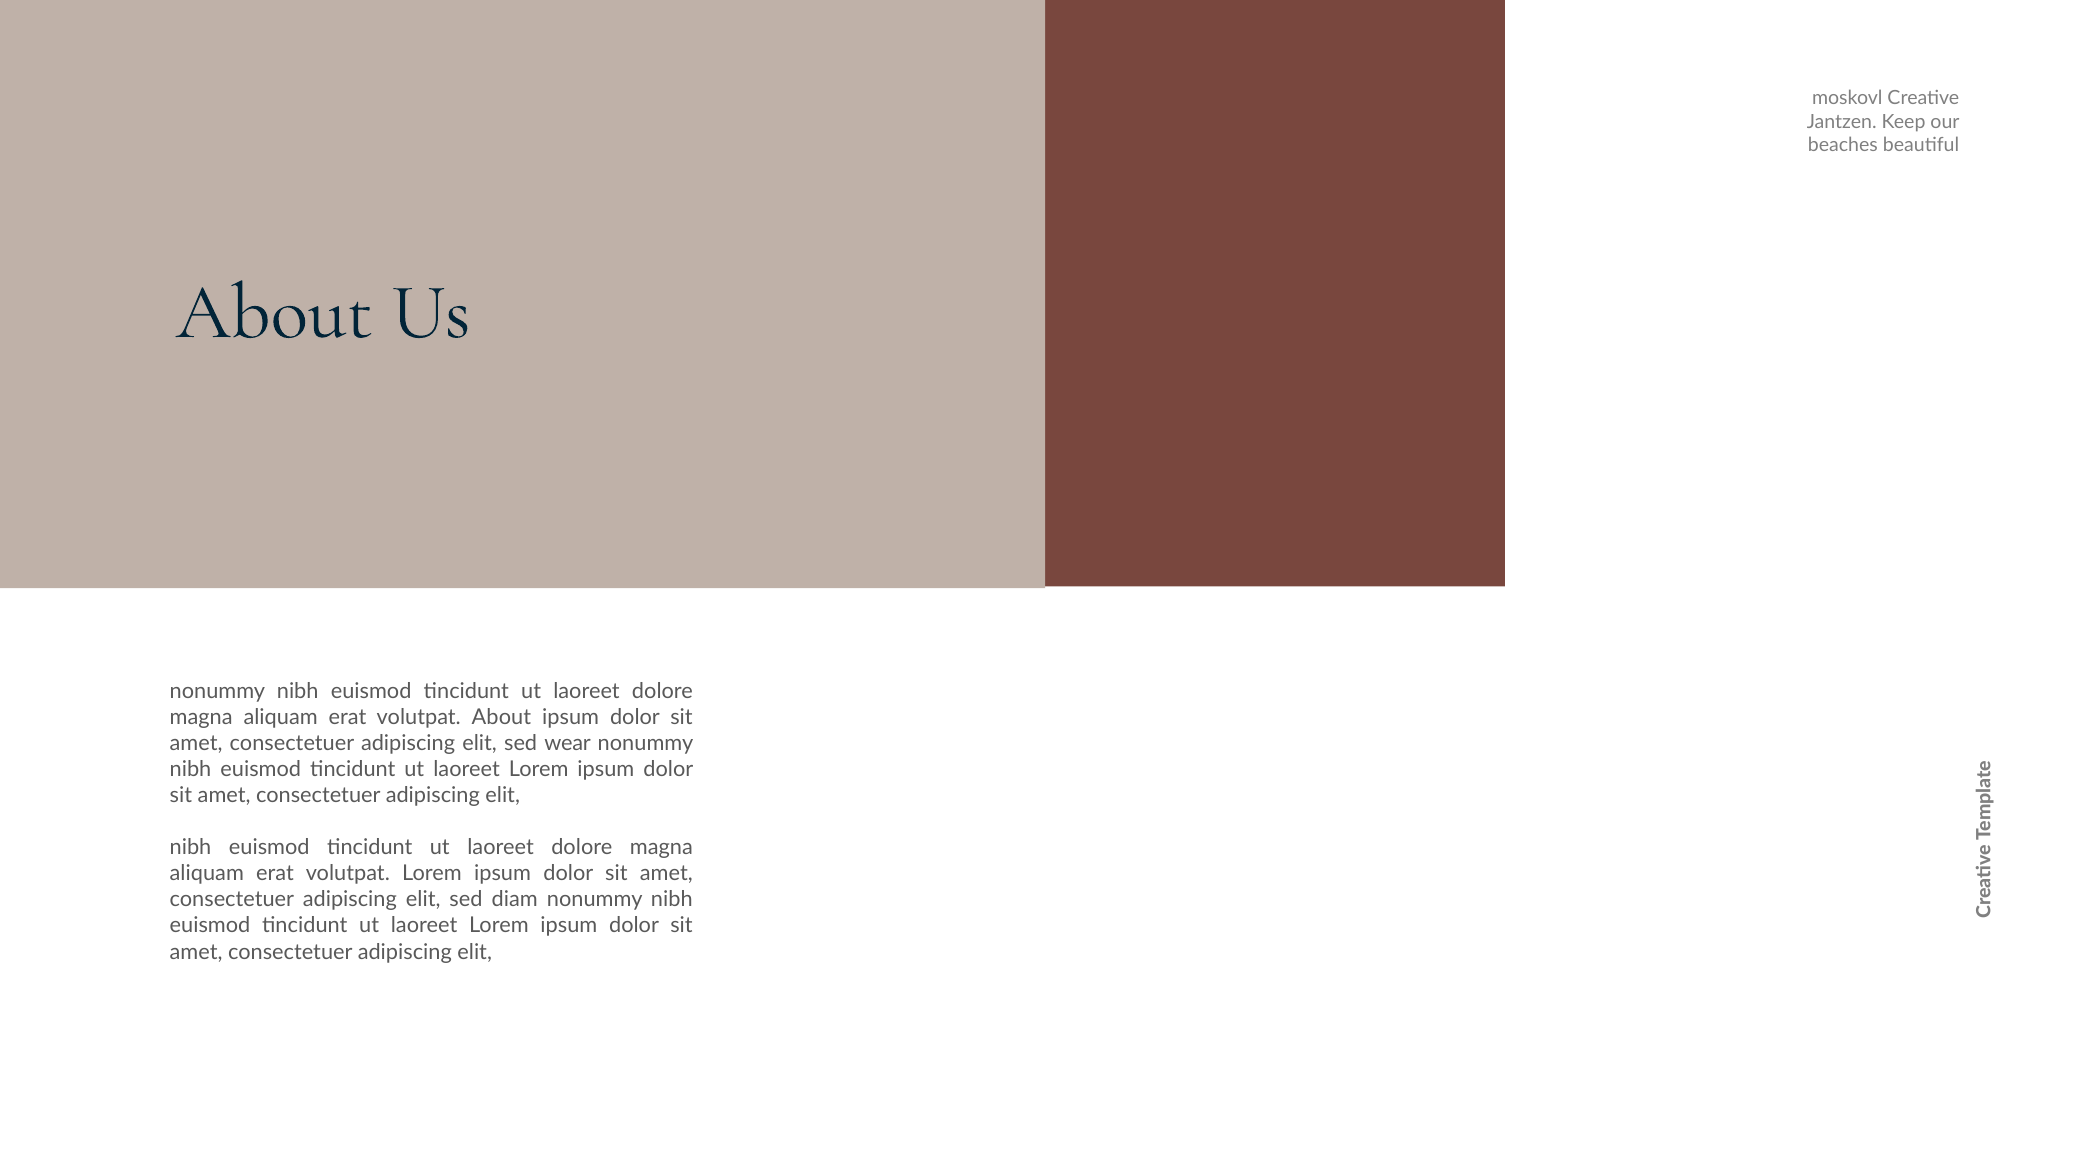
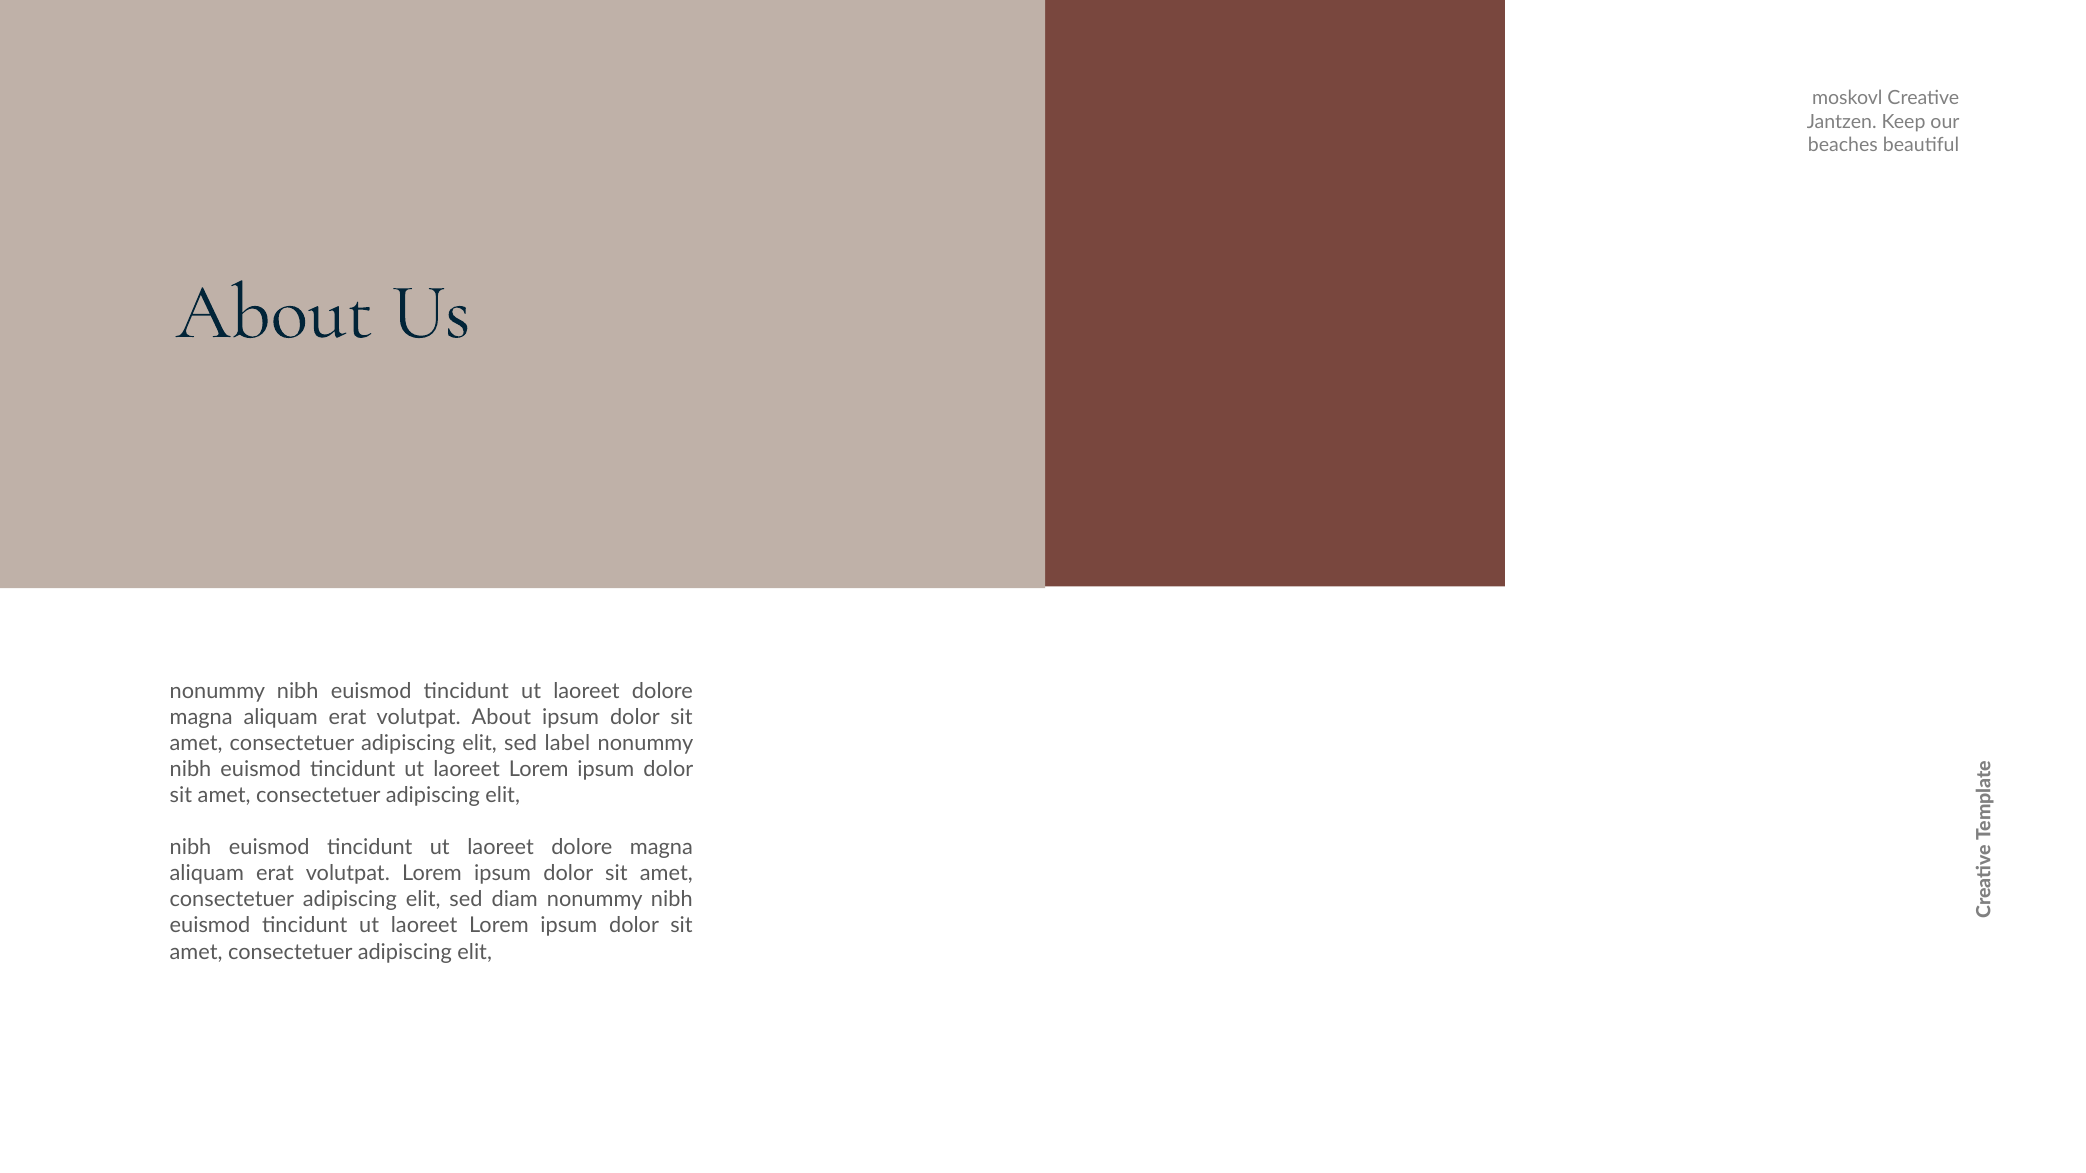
wear: wear -> label (567, 744)
